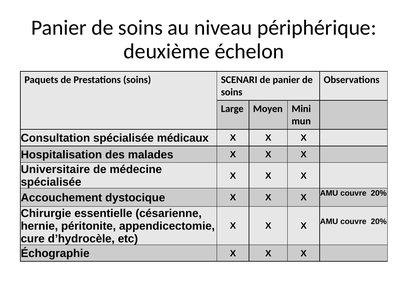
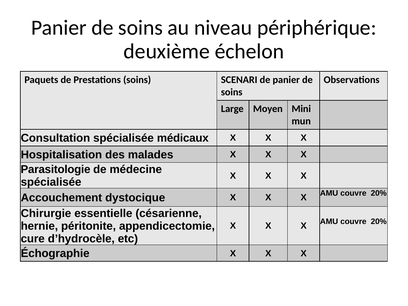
Universitaire: Universitaire -> Parasitologie (56, 169)
